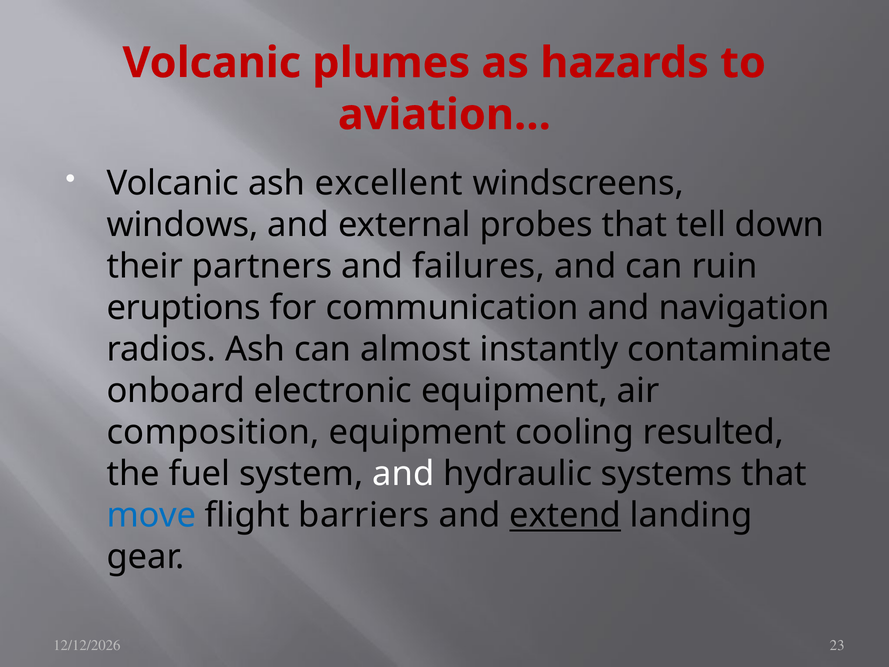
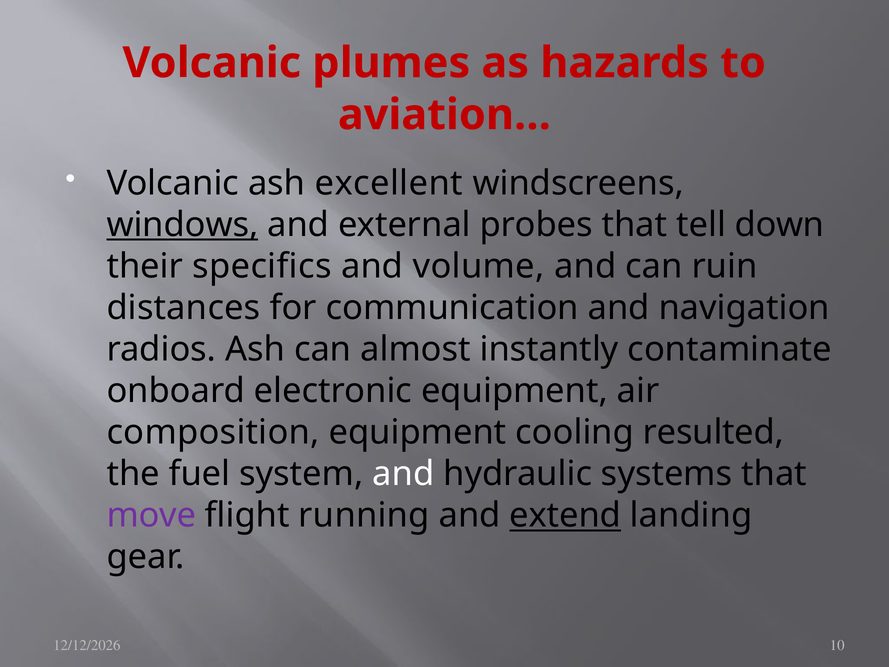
windows underline: none -> present (182, 225)
partners: partners -> specifics (262, 266)
failures: failures -> volume (479, 266)
eruptions: eruptions -> distances (184, 308)
move colour: blue -> purple (151, 515)
barriers: barriers -> running (364, 515)
23: 23 -> 10 (837, 645)
